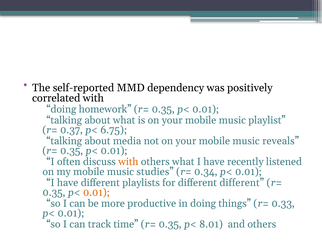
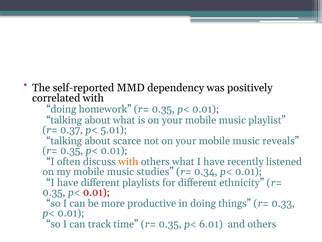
6.75: 6.75 -> 5.01 (114, 130)
media: media -> scarce (127, 141)
different different: different -> ethnicity (242, 182)
0.01 colour: orange -> red (96, 192)
8.01: 8.01 -> 6.01 (211, 224)
